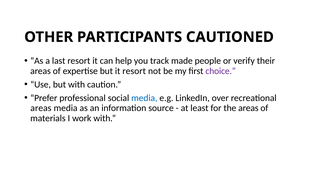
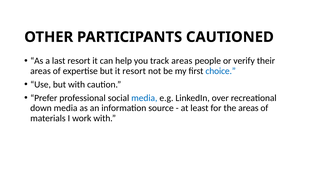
track made: made -> areas (182, 61)
choice colour: purple -> blue (221, 71)
areas: areas -> down (41, 108)
